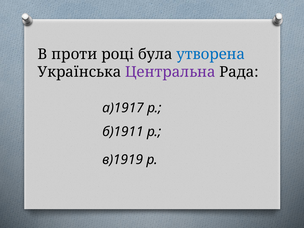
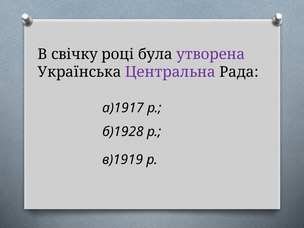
проти: проти -> свічку (74, 54)
утворена colour: blue -> purple (211, 54)
б)1911: б)1911 -> б)1928 (123, 132)
